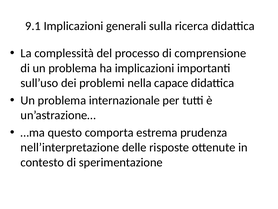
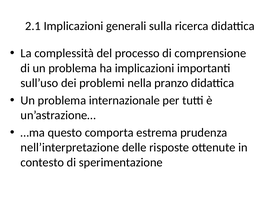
9.1: 9.1 -> 2.1 (33, 26)
capace: capace -> pranzo (171, 83)
